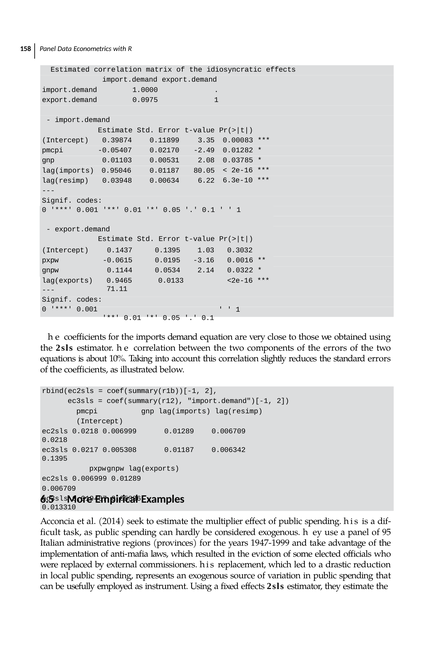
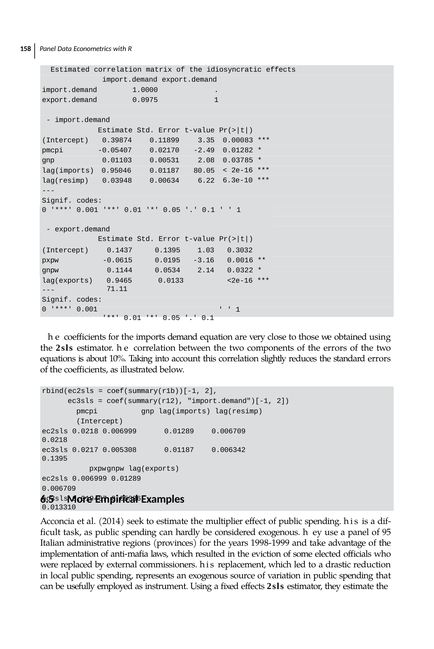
1947-1999: 1947-1999 -> 1998-1999 (270, 542)
